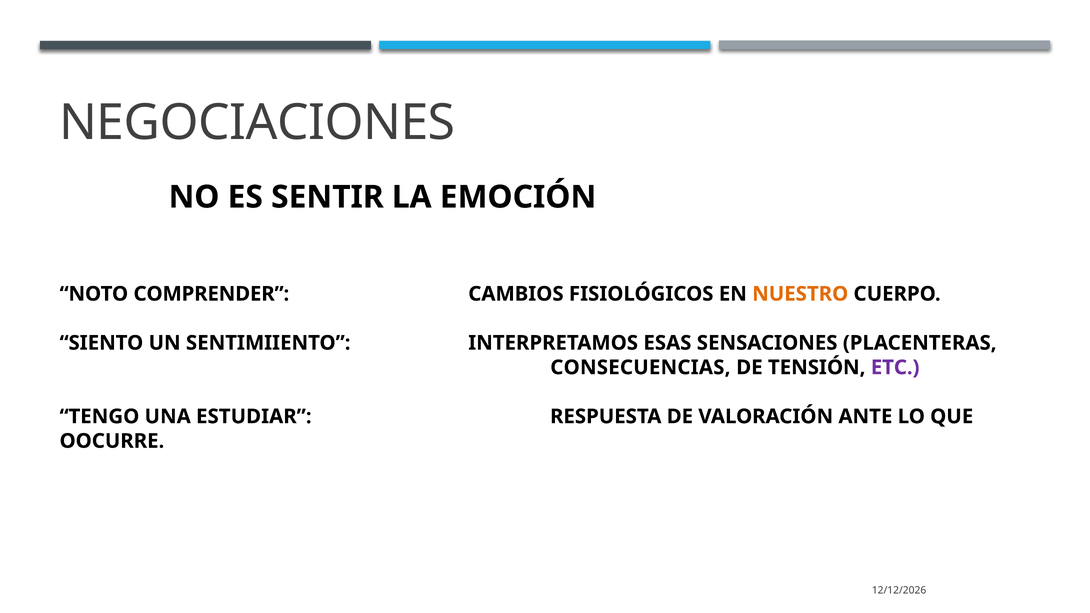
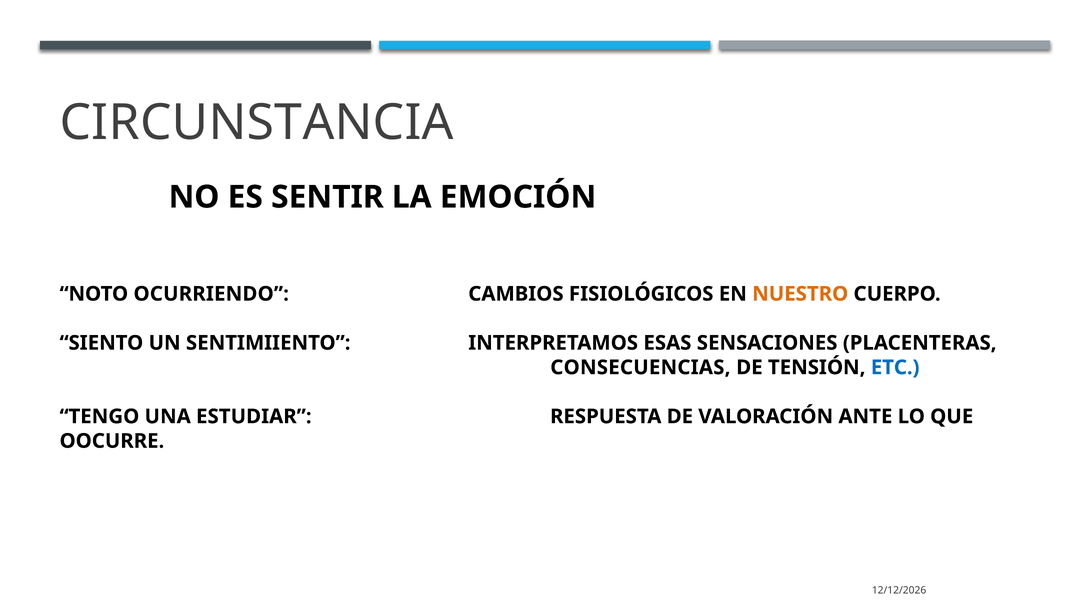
NEGOCIACIONES: NEGOCIACIONES -> CIRCUNSTANCIA (257, 123)
COMPRENDER: COMPRENDER -> OCURRIENDO (211, 294)
ETC colour: purple -> blue (895, 368)
